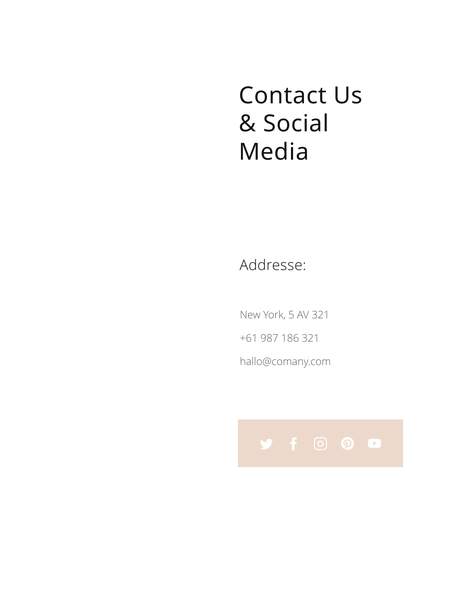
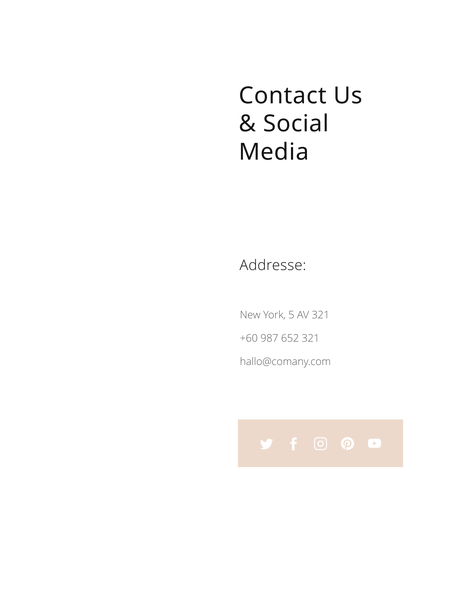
+61: +61 -> +60 (249, 338)
186: 186 -> 652 (290, 338)
